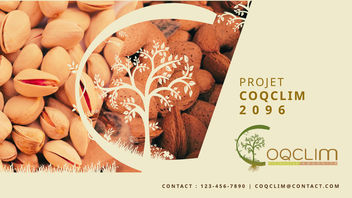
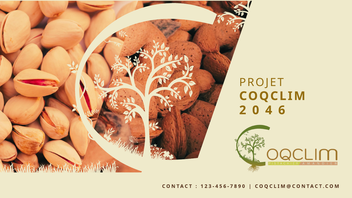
9: 9 -> 4 (269, 110)
